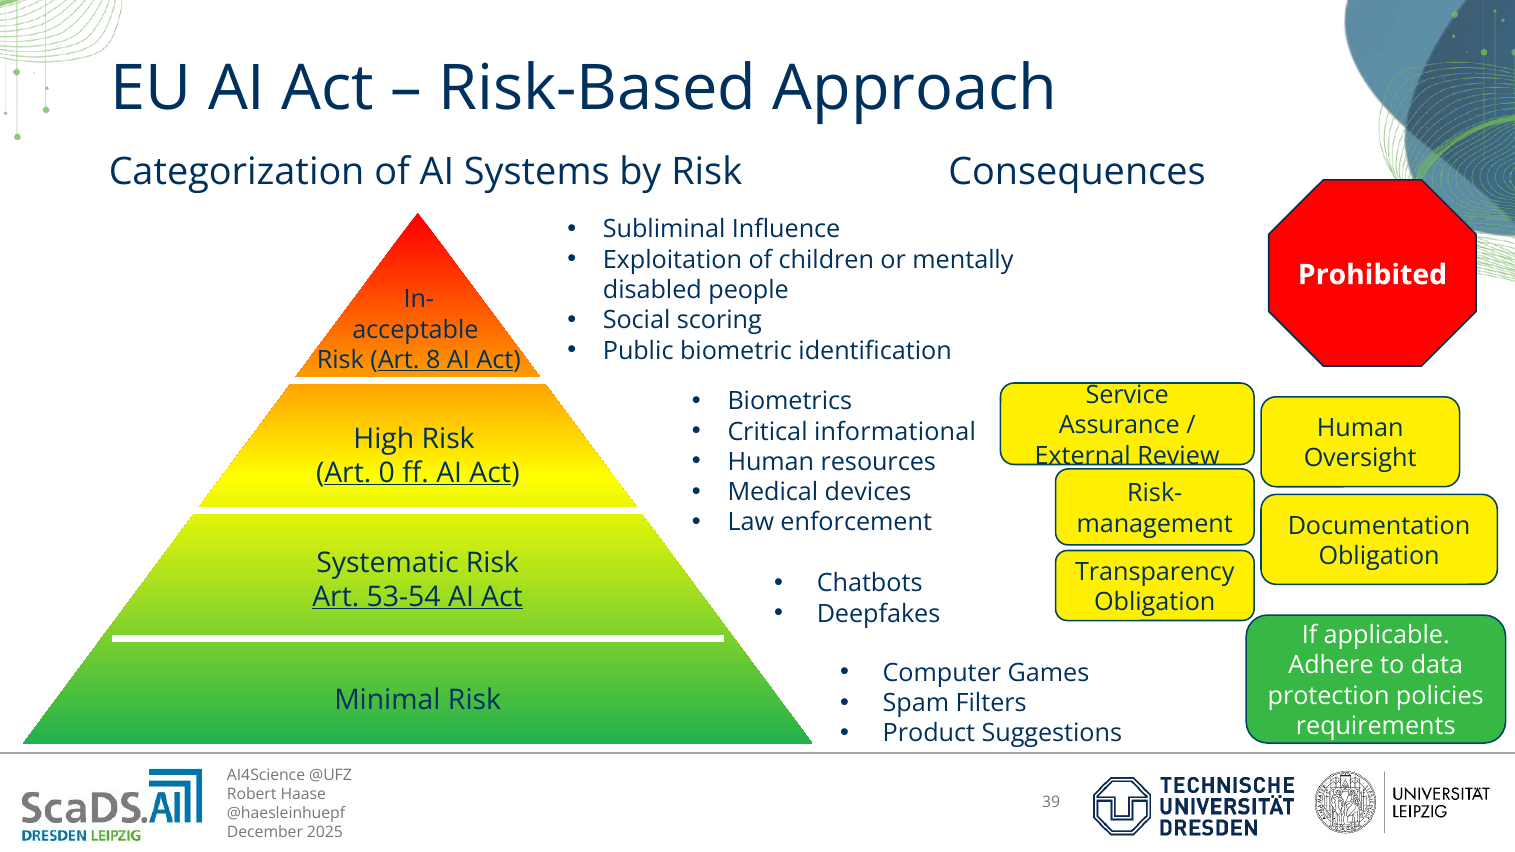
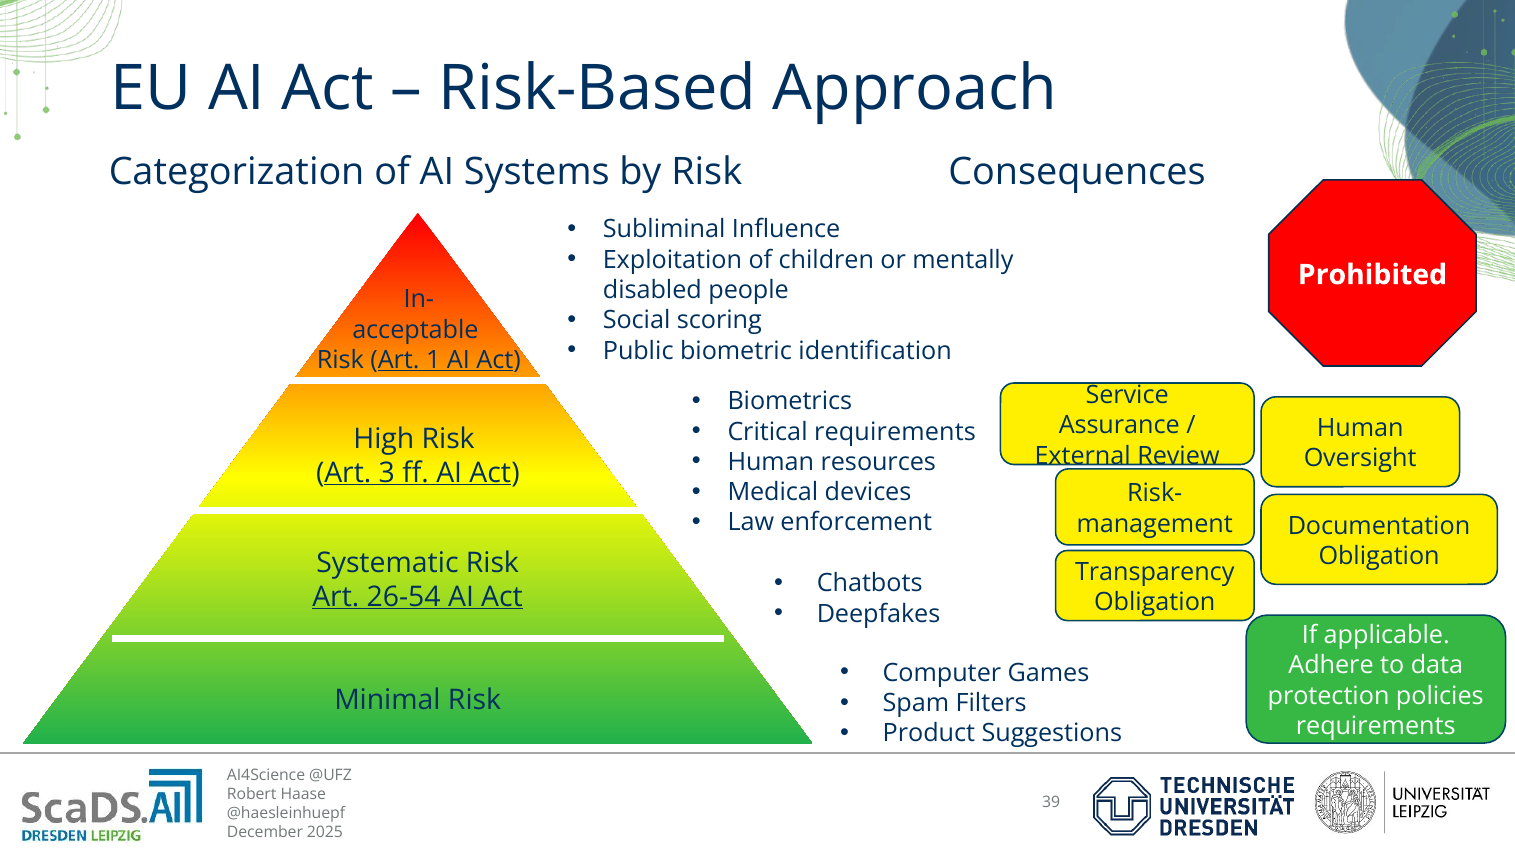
8: 8 -> 1 (433, 360)
Critical informational: informational -> requirements (895, 432)
0: 0 -> 3 (387, 474)
53-54: 53-54 -> 26-54 (404, 597)
